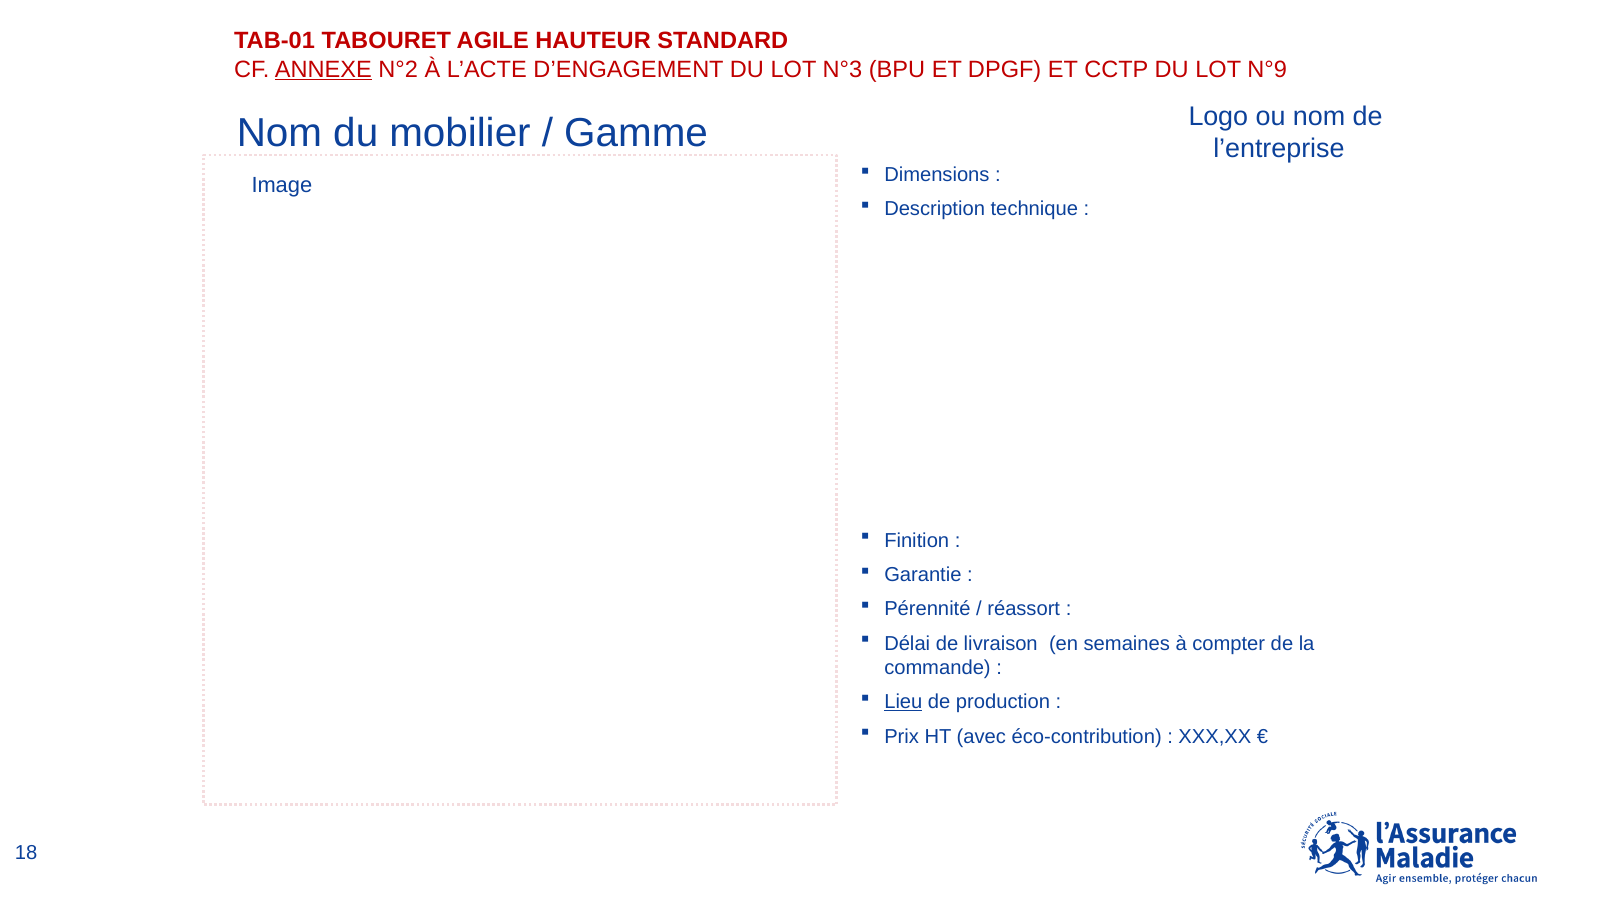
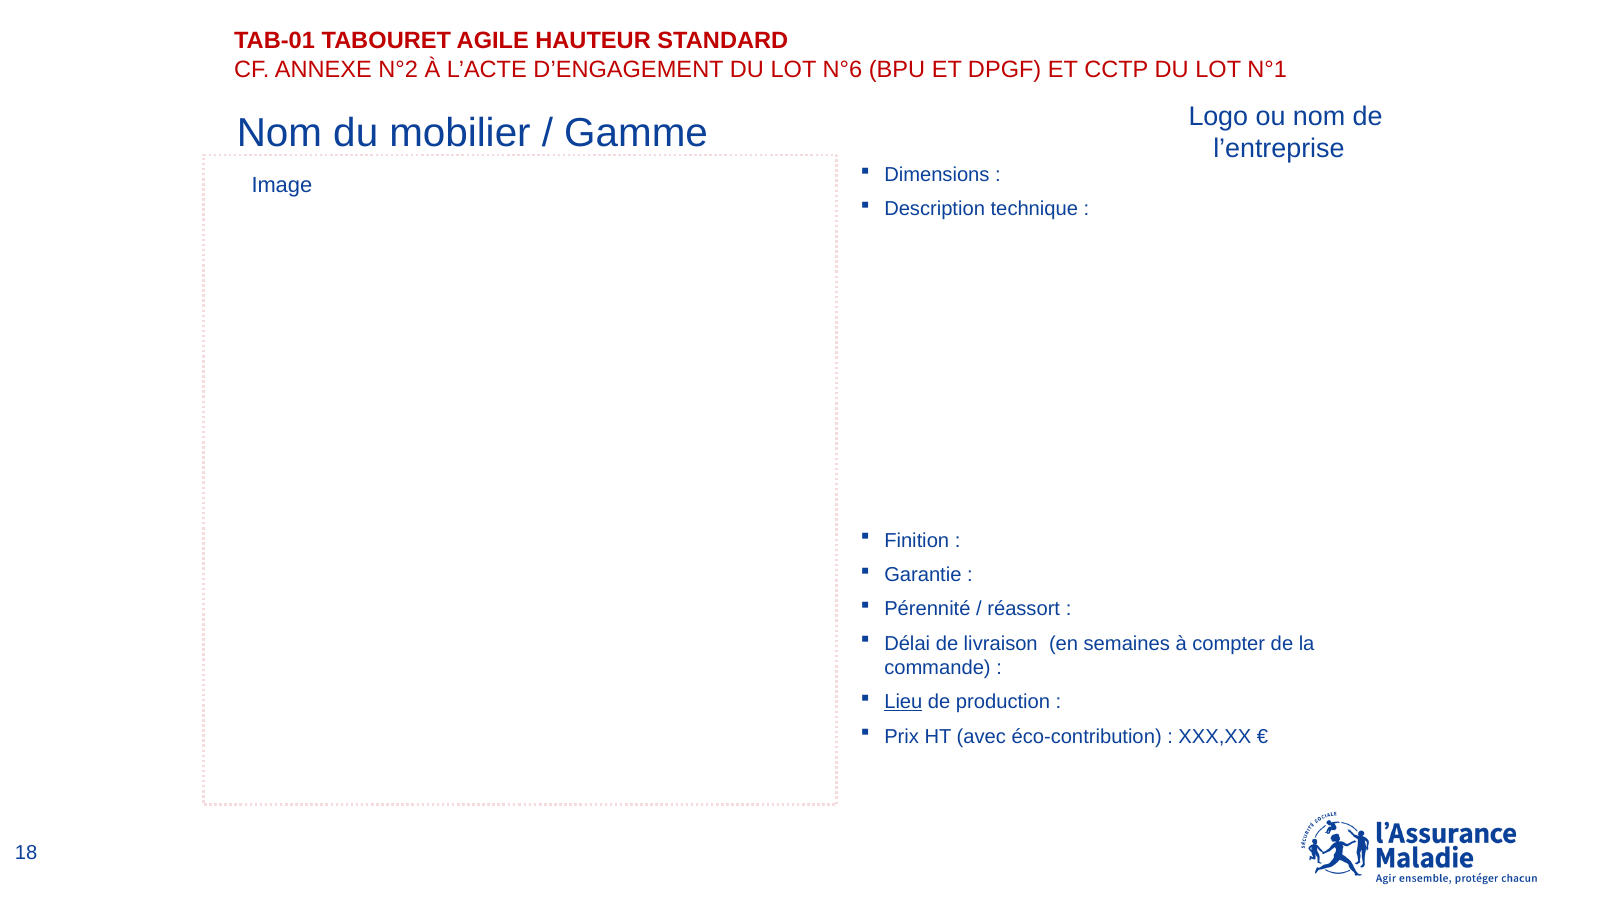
ANNEXE underline: present -> none (323, 69)
N°3: N°3 -> N°6 (842, 69)
N°9: N°9 -> N°1 (1267, 69)
